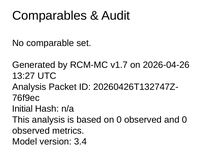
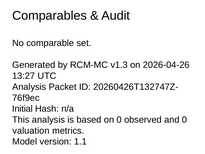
v1.7: v1.7 -> v1.3 (119, 65)
observed: observed -> valuation (31, 130)
3.4: 3.4 -> 1.1 (80, 141)
